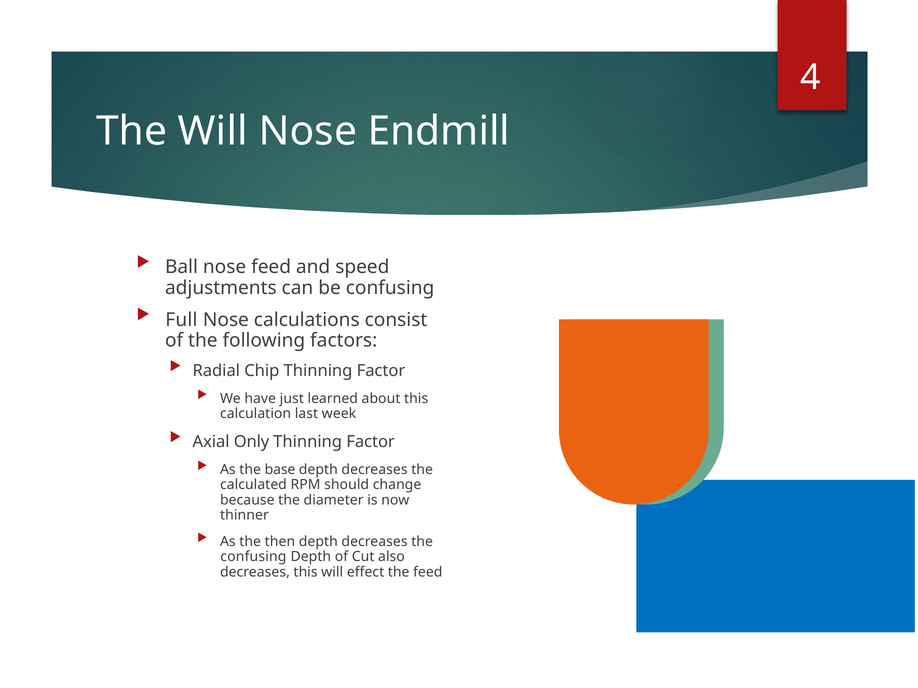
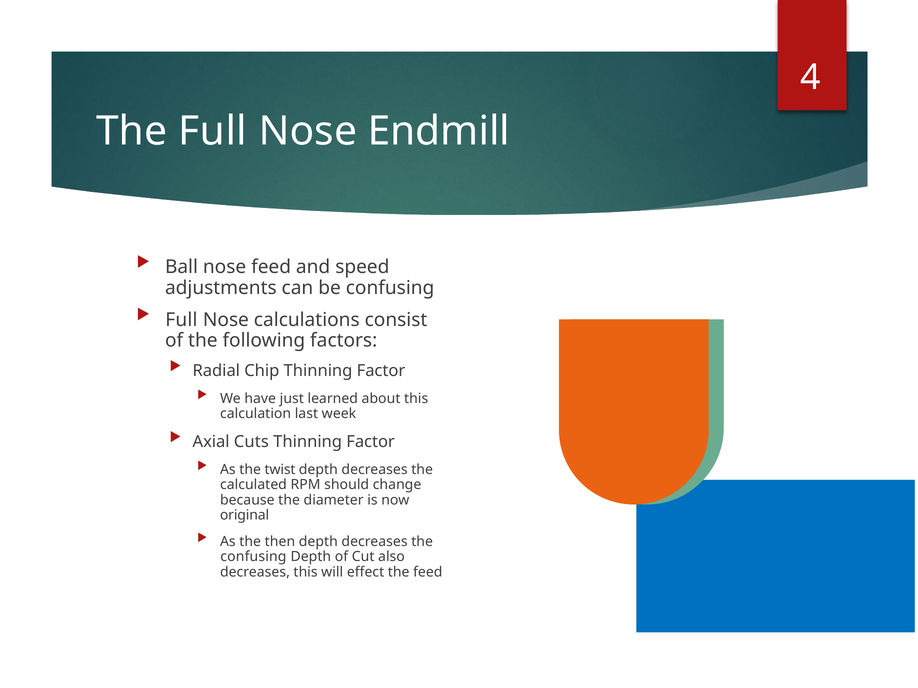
The Will: Will -> Full (213, 132)
Only: Only -> Cuts (251, 442)
base: base -> twist (280, 470)
thinner: thinner -> original (245, 515)
